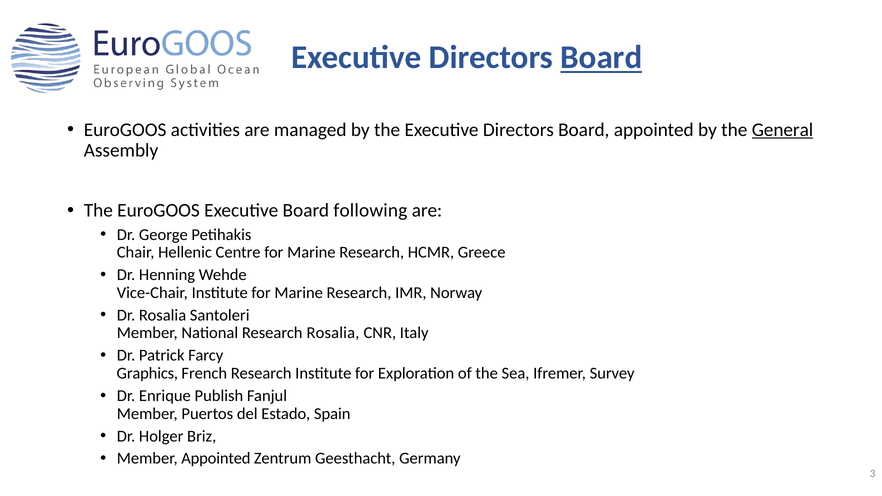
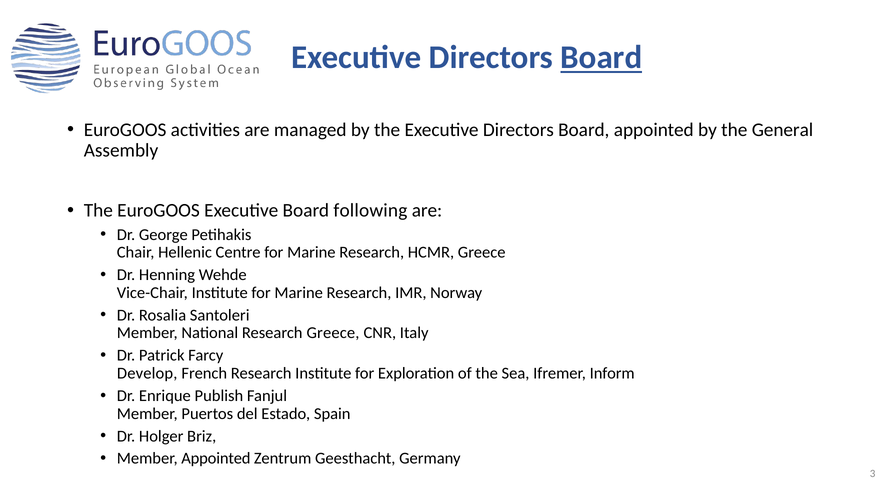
General underline: present -> none (783, 130)
Research Rosalia: Rosalia -> Greece (333, 333)
Graphics: Graphics -> Develop (147, 373)
Survey: Survey -> Inform (612, 373)
